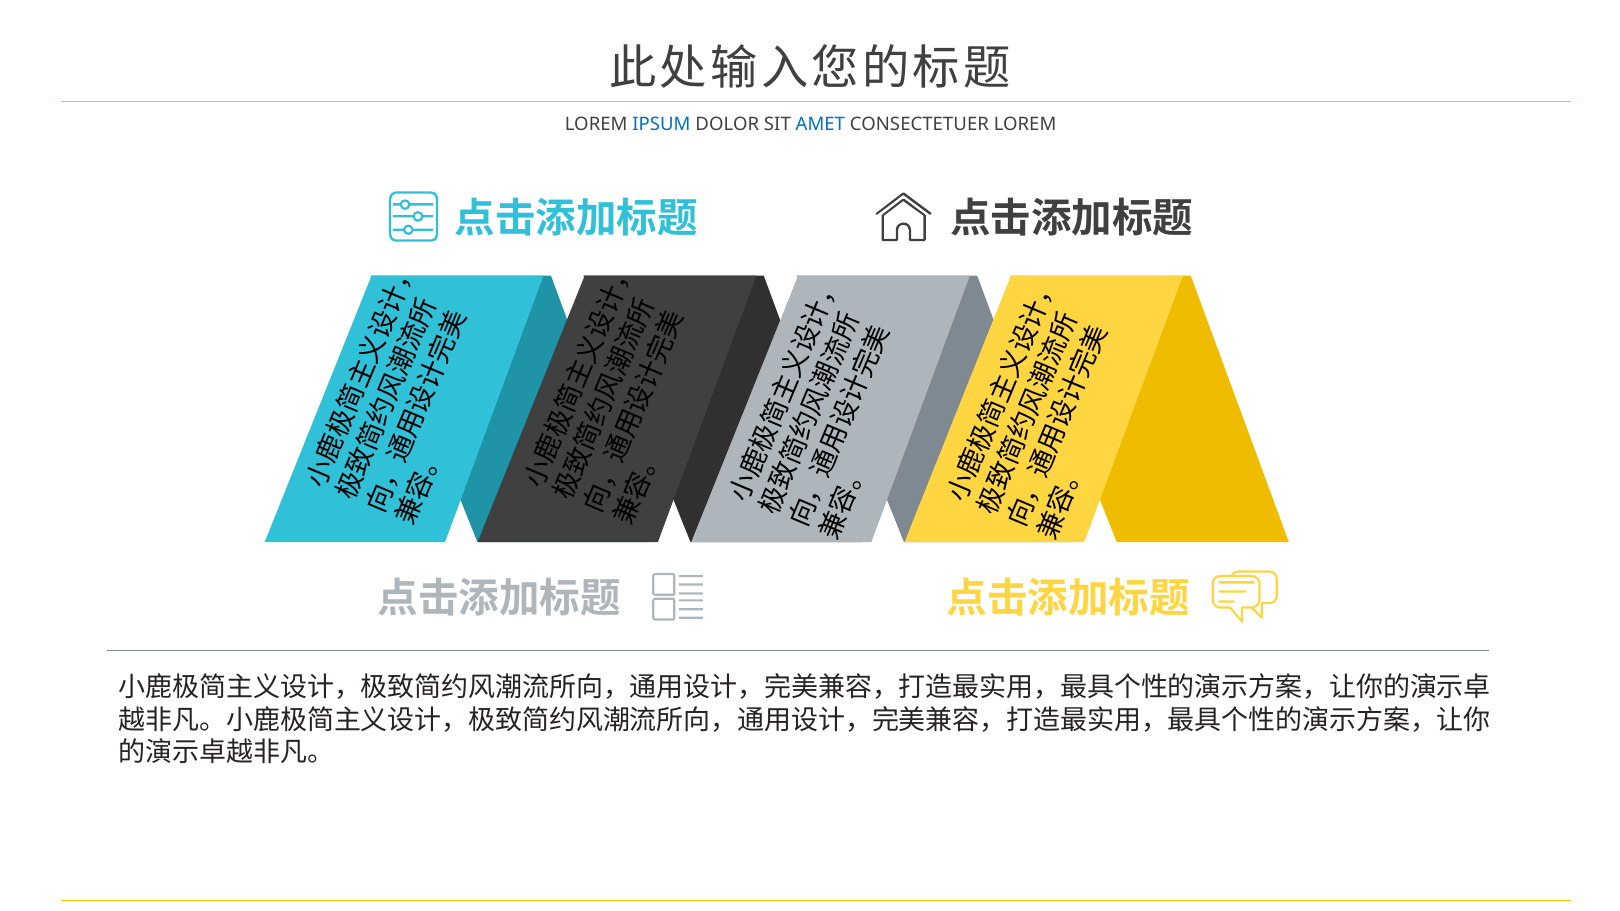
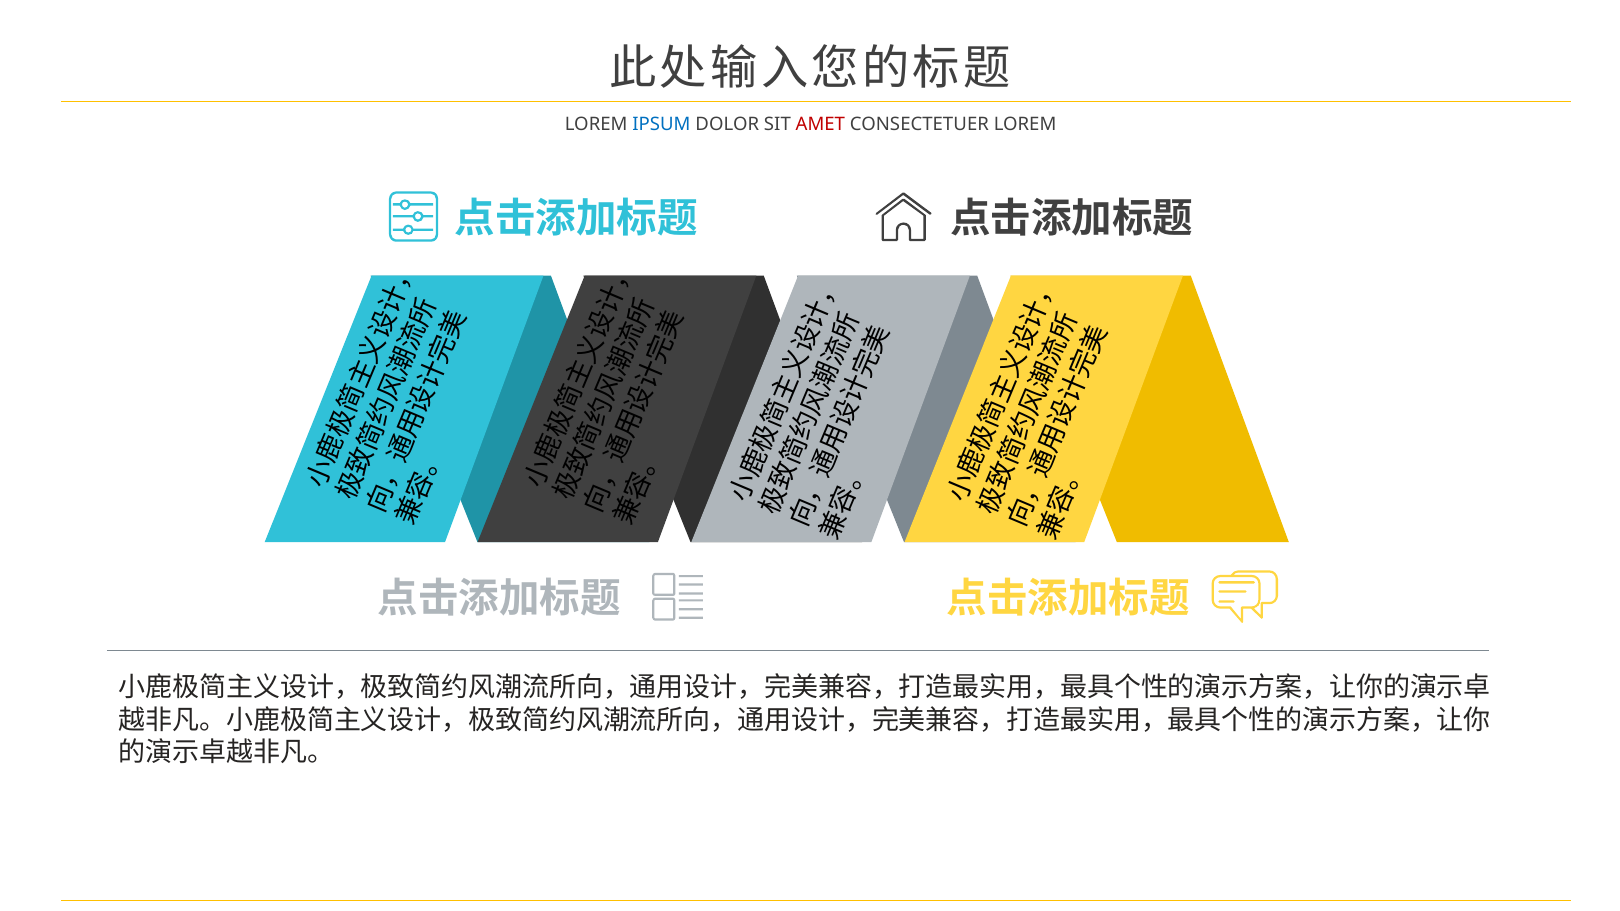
AMET colour: blue -> red (820, 124)
